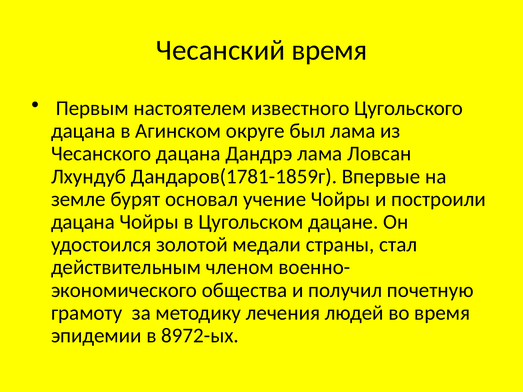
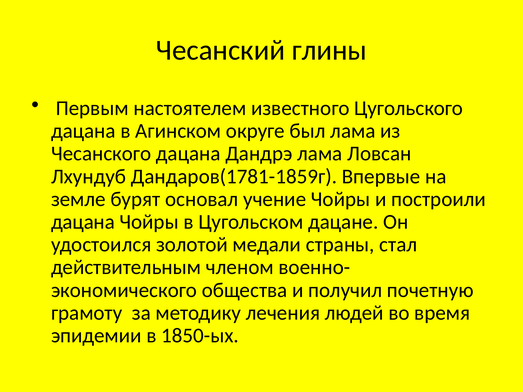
Чесанский время: время -> глины (329, 50)
8972-ых: 8972-ых -> 1850-ых (200, 336)
